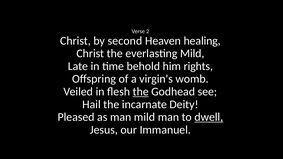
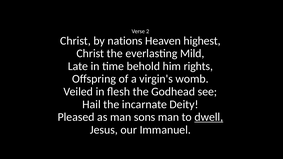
second: second -> nations (125, 41)
healing: healing -> highest (202, 41)
the underline: present -> none (141, 92)
man mild: mild -> sons (145, 117)
